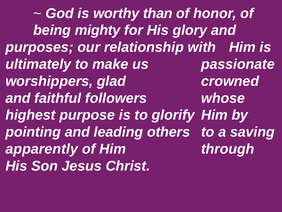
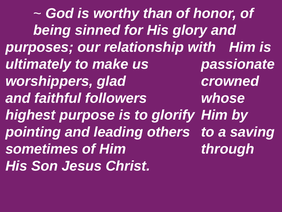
mighty: mighty -> sinned (98, 30)
apparently: apparently -> sometimes (42, 149)
